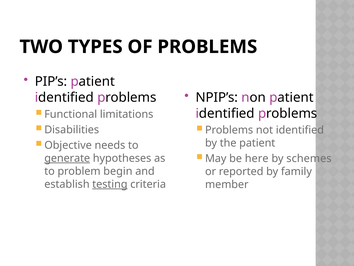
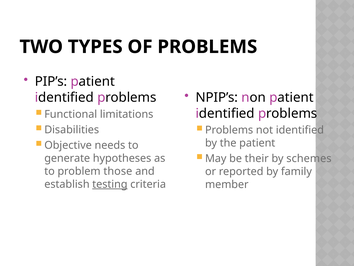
here: here -> their (257, 158)
generate underline: present -> none (67, 158)
begin: begin -> those (118, 171)
